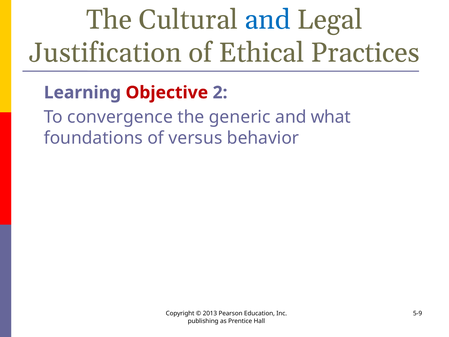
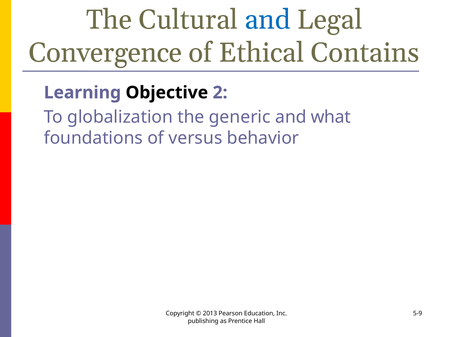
Justification: Justification -> Convergence (105, 53)
Practices: Practices -> Contains (365, 53)
Objective colour: red -> black (167, 93)
convergence: convergence -> globalization (120, 117)
